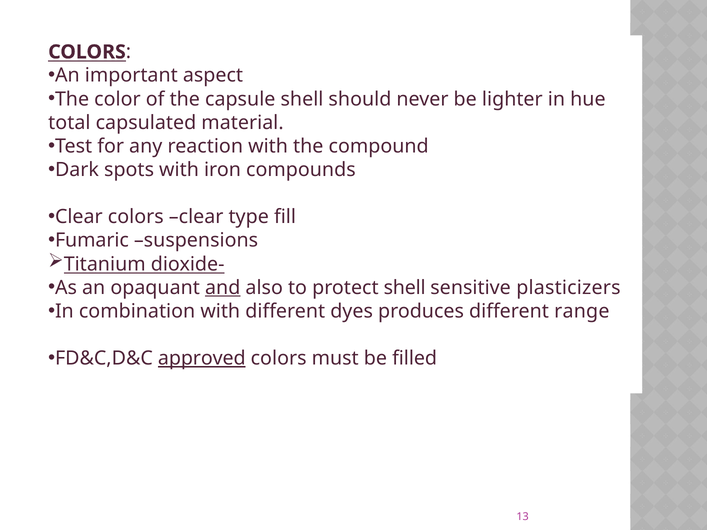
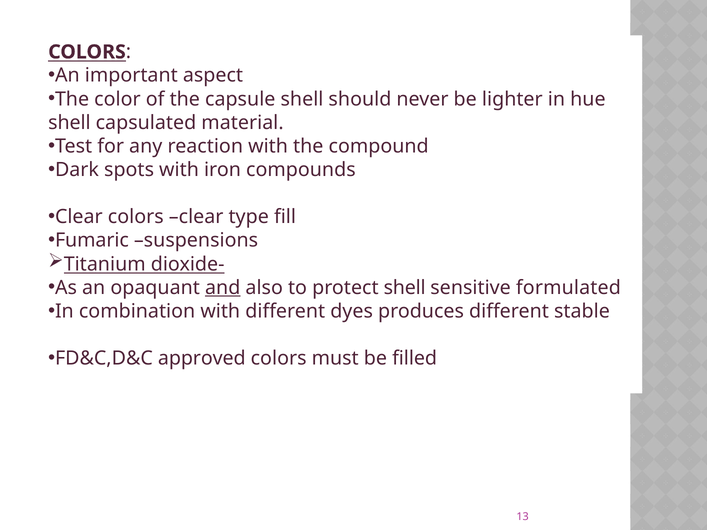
total: total -> shell (69, 123)
plasticizers: plasticizers -> formulated (568, 288)
range: range -> stable (582, 311)
approved underline: present -> none (202, 358)
